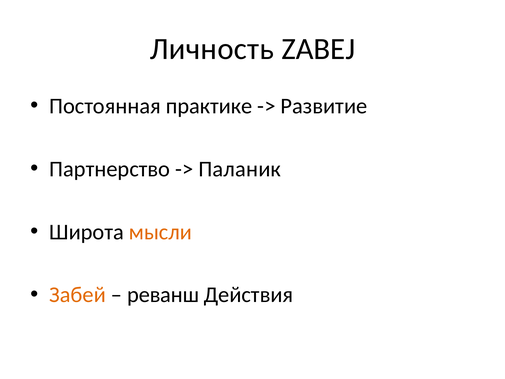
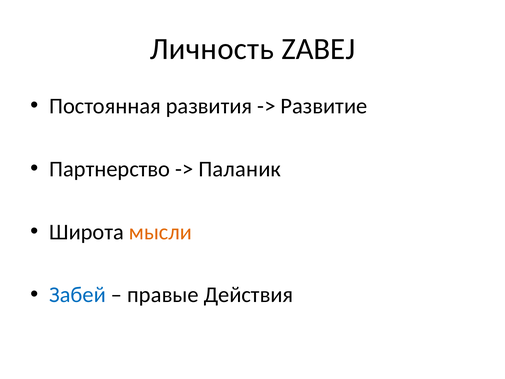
практике: практике -> развития (209, 106)
Забей colour: orange -> blue (78, 295)
реванш: реванш -> правые (163, 295)
